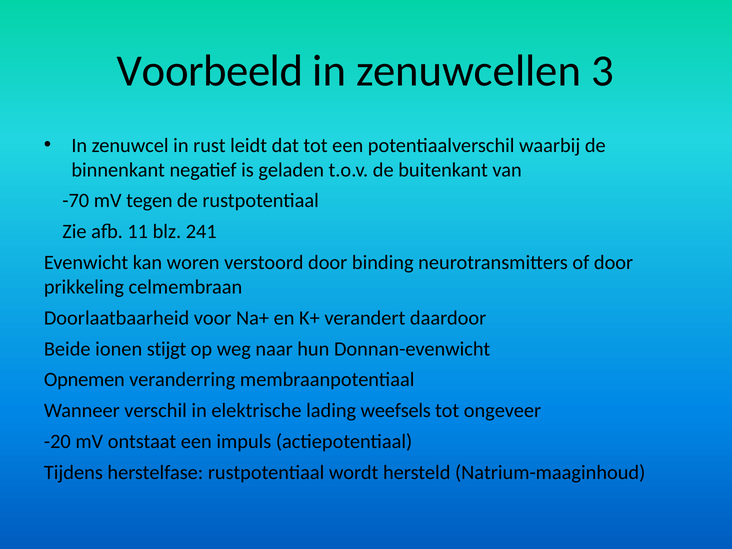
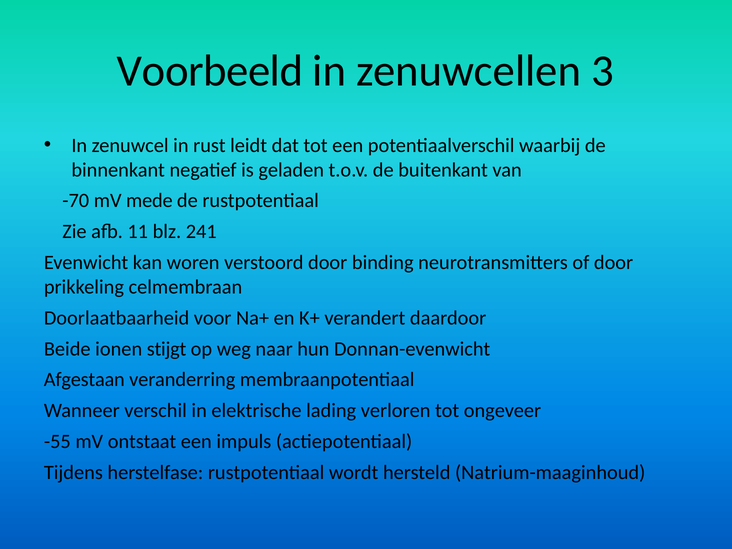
tegen: tegen -> mede (149, 201)
Opnemen: Opnemen -> Afgestaan (84, 380)
weefsels: weefsels -> verloren (396, 411)
-20: -20 -> -55 (57, 442)
